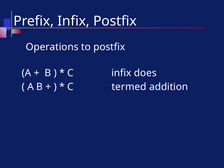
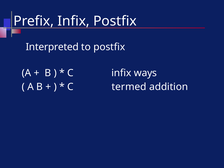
Operations: Operations -> Interpreted (52, 47)
does: does -> ways (145, 73)
